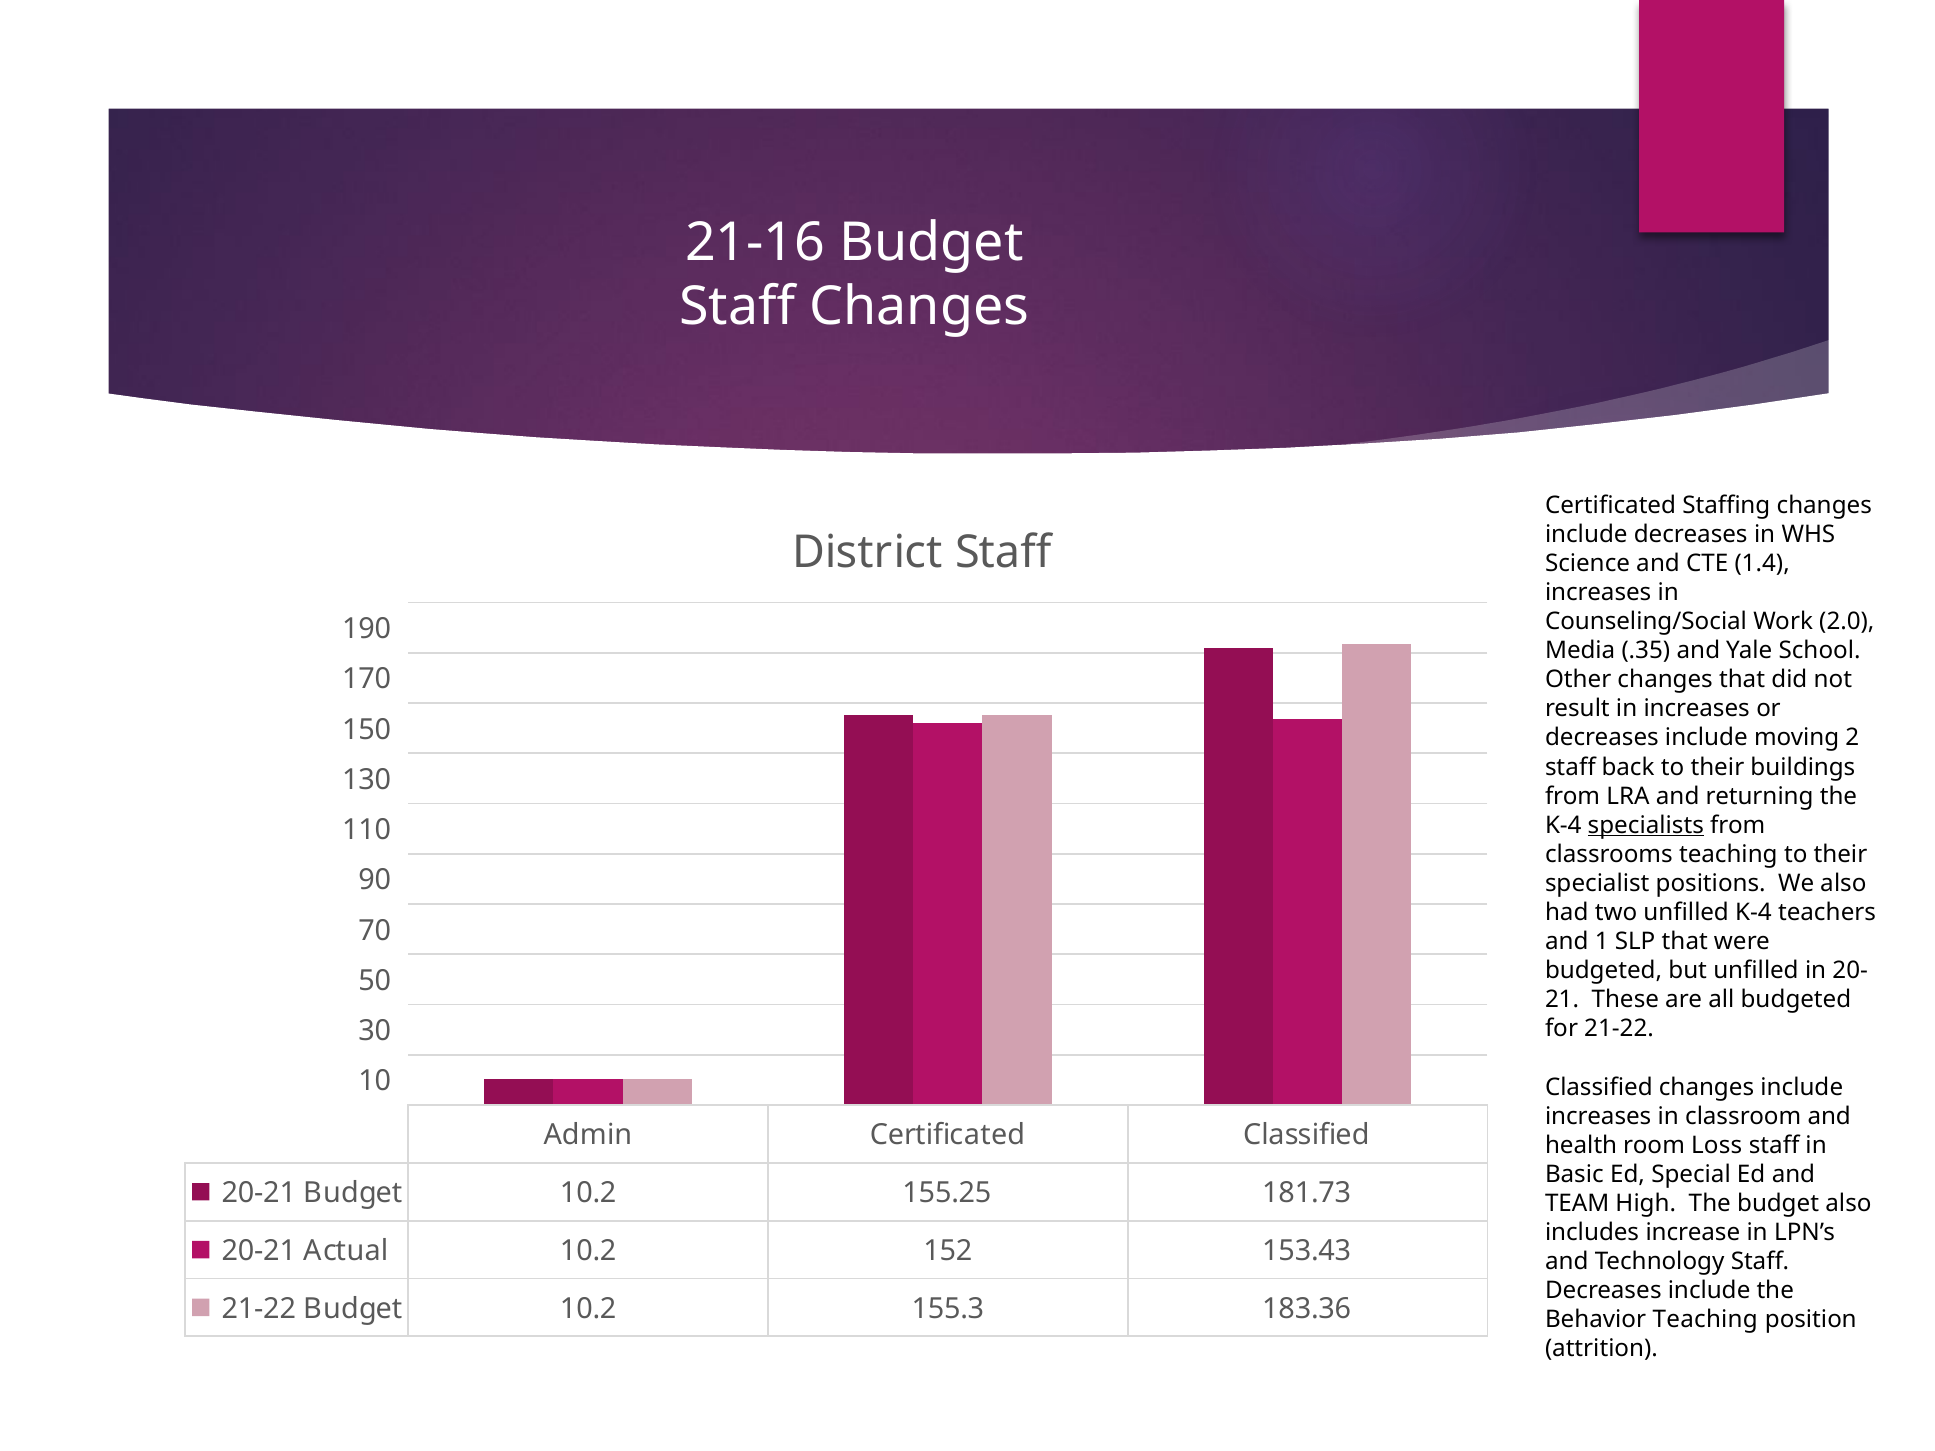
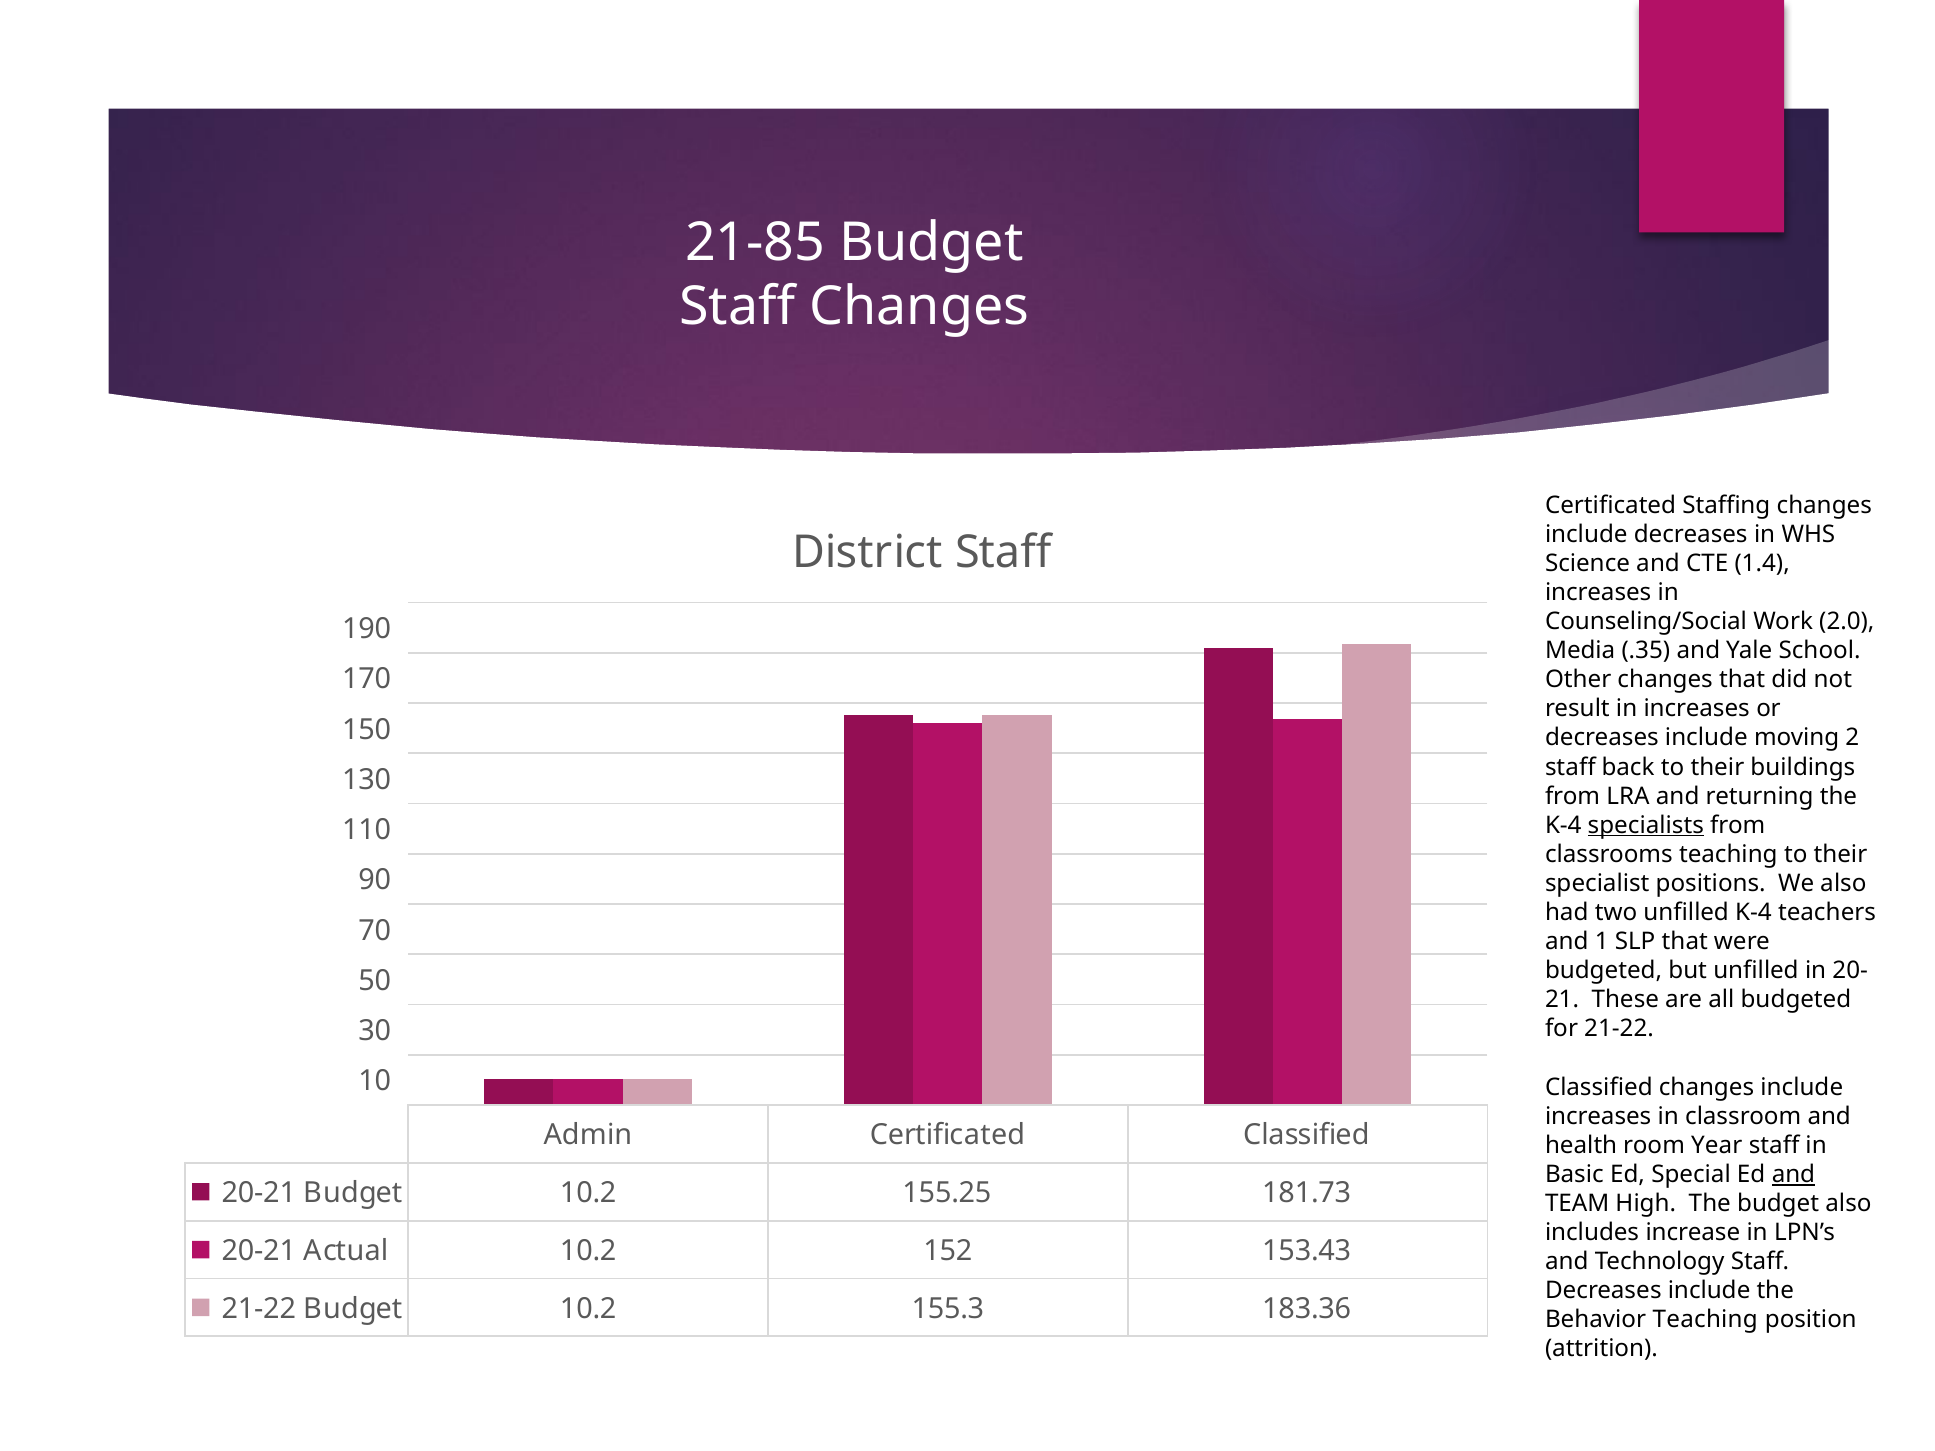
21-16: 21-16 -> 21-85 (755, 243)
Loss: Loss -> Year (1717, 1145)
and underline: none -> present (1793, 1175)
